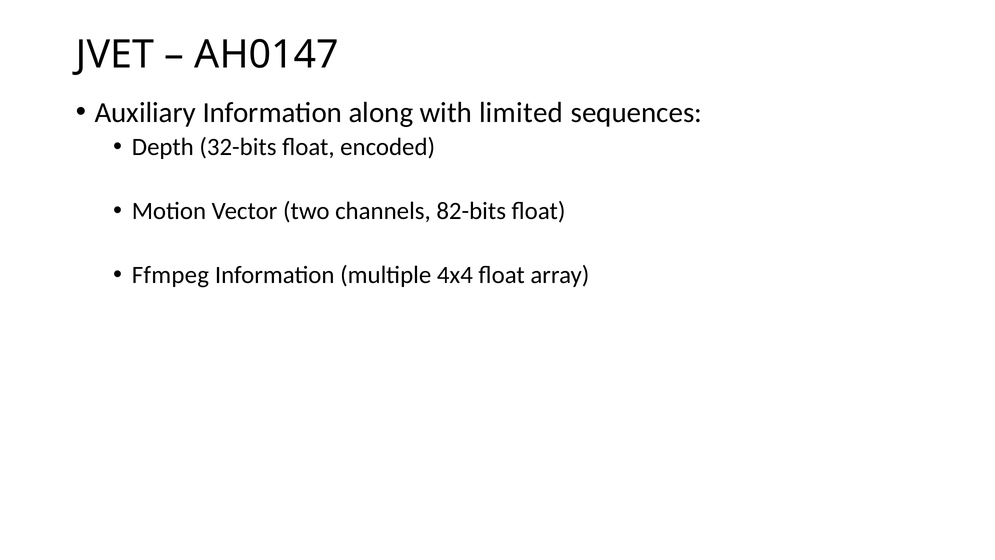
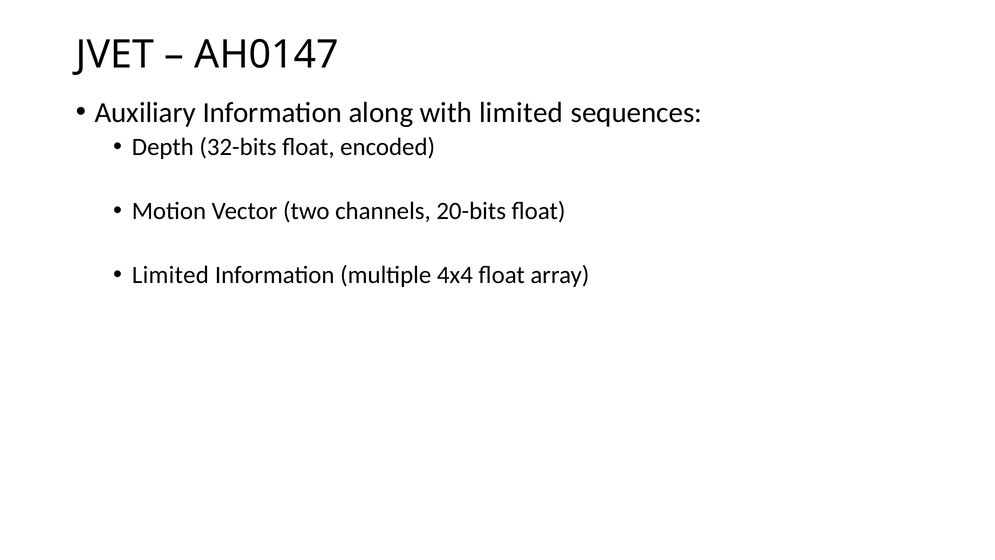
82-bits: 82-bits -> 20-bits (471, 211)
Ffmpeg: Ffmpeg -> Limited (170, 275)
